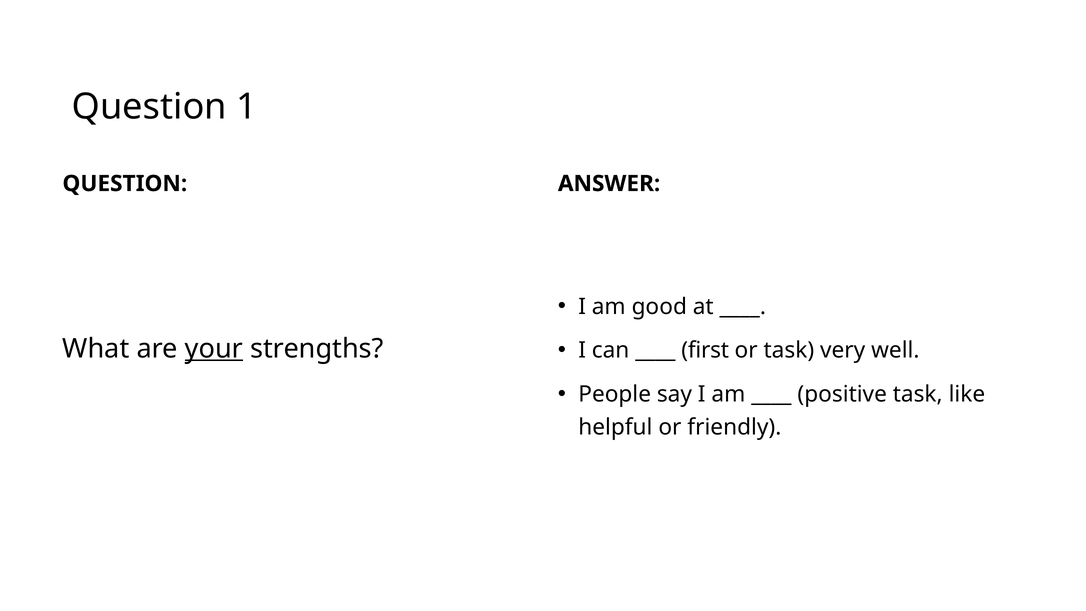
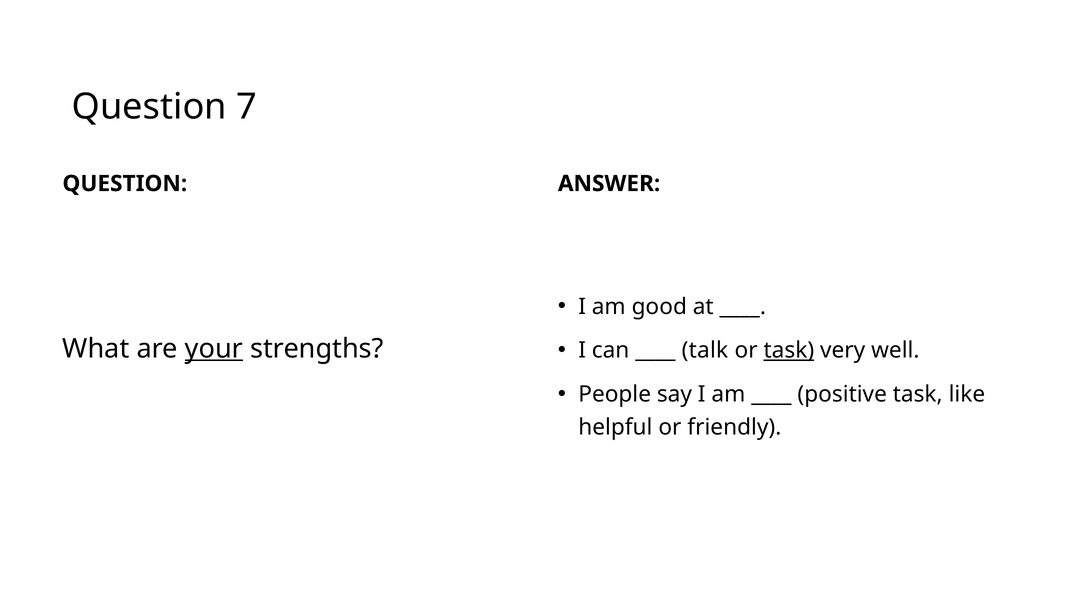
1: 1 -> 7 (247, 107)
first: first -> talk (705, 350)
task underline: none -> present (789, 350)
